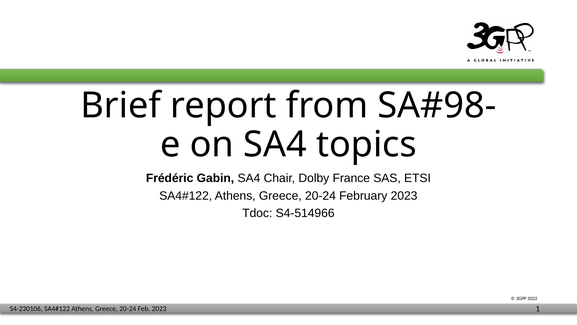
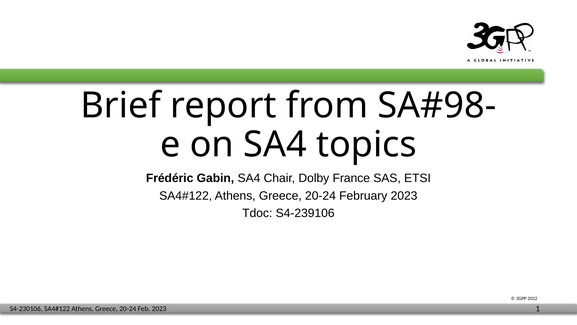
S4-514966: S4-514966 -> S4-239106 (305, 213)
